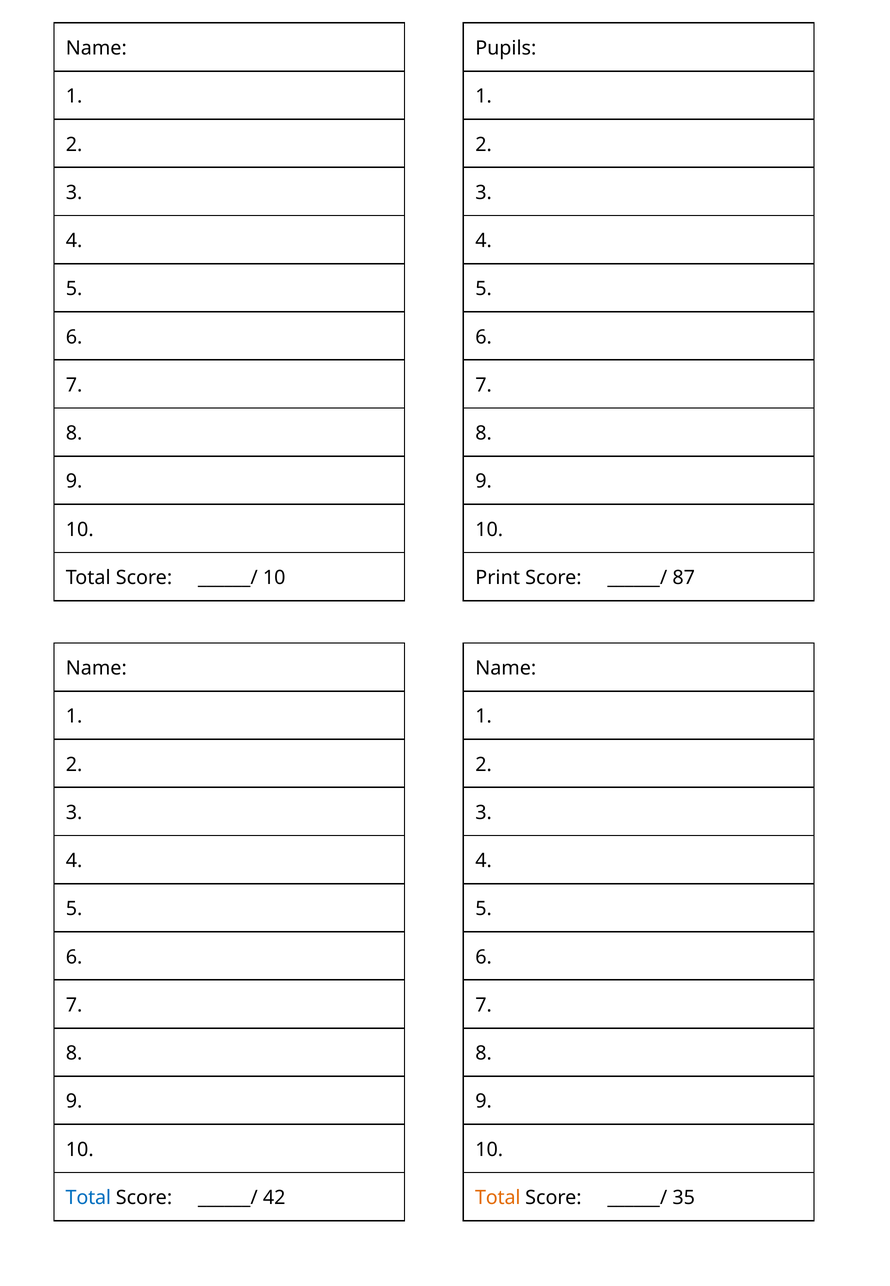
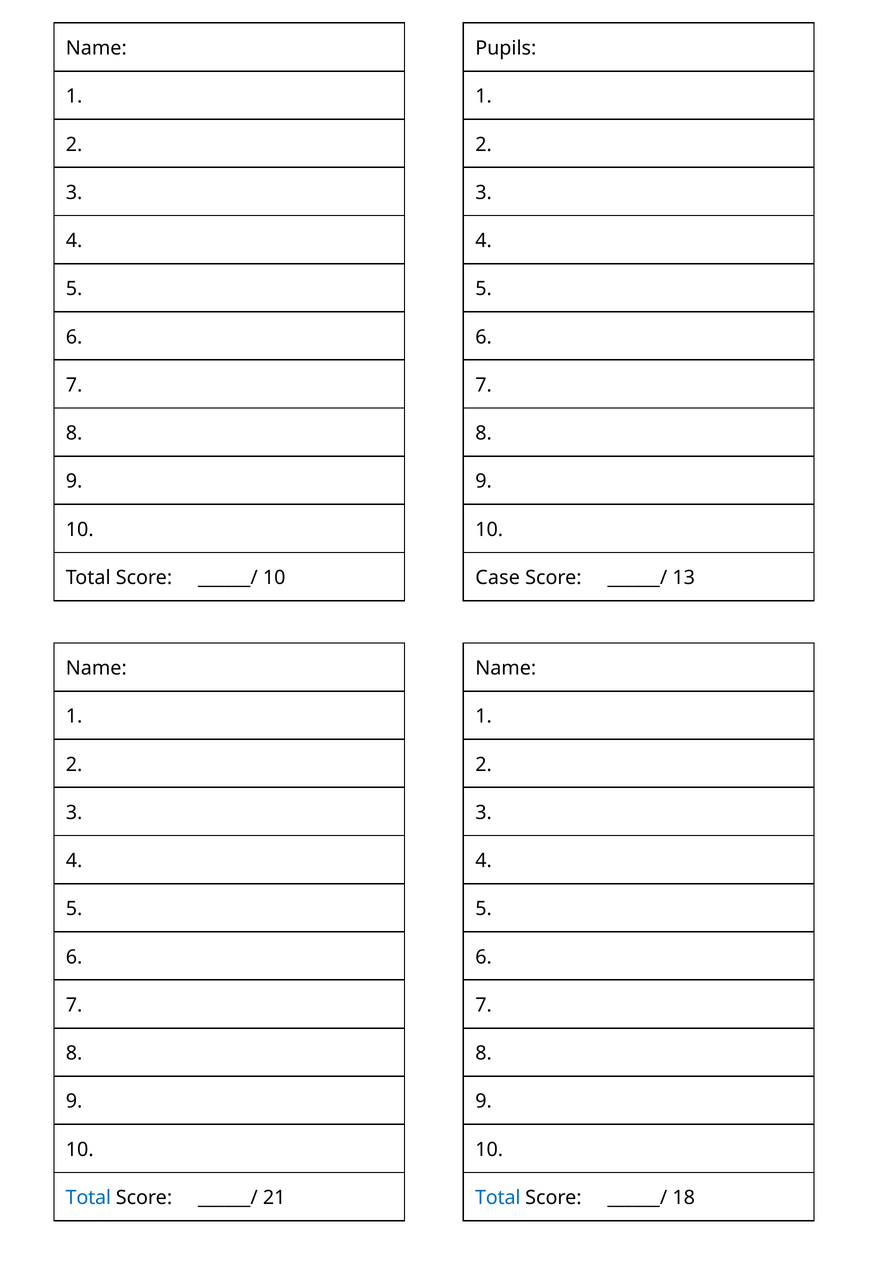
Print: Print -> Case (498, 578)
87: 87 -> 13 (684, 578)
42: 42 -> 21 (274, 1197)
Total colour: orange -> blue (498, 1197)
35: 35 -> 18 (684, 1197)
